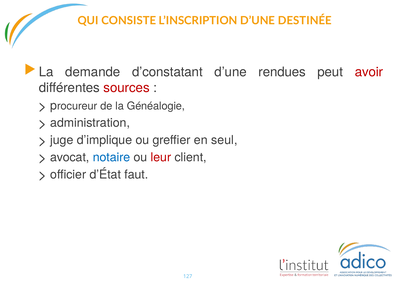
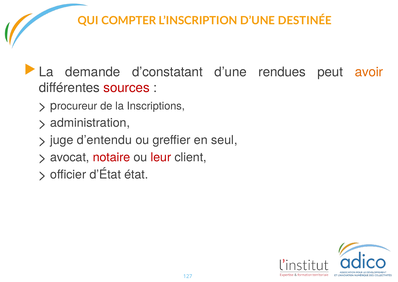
CONSISTE: CONSISTE -> COMPTER (129, 21)
avoir colour: red -> orange (369, 72)
Généalogie: Généalogie -> Inscriptions (156, 106)
d’implique: d’implique -> d’entendu (104, 140)
notaire colour: blue -> red (111, 157)
faut: faut -> état (136, 174)
